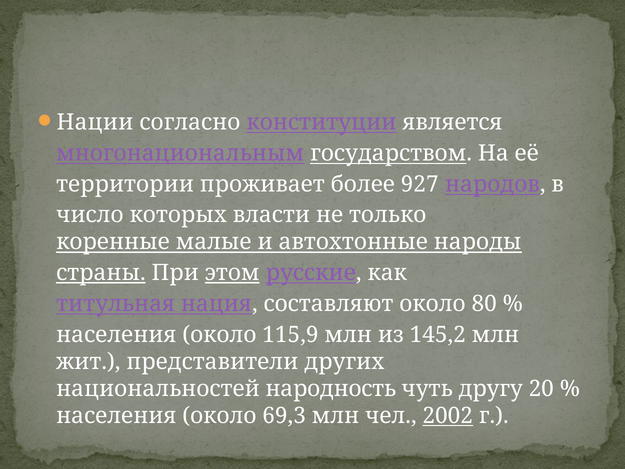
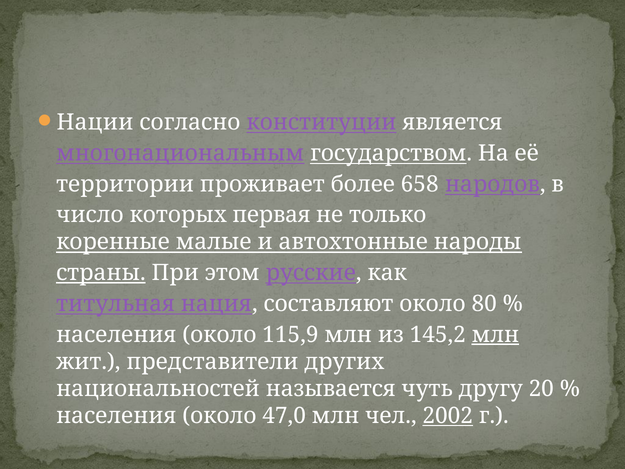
927: 927 -> 658 (420, 184)
власти: власти -> первая (272, 215)
этом underline: present -> none (232, 273)
млн underline: none -> present (495, 334)
народность: народность -> называется (331, 389)
69,3: 69,3 -> 47,0 (284, 416)
